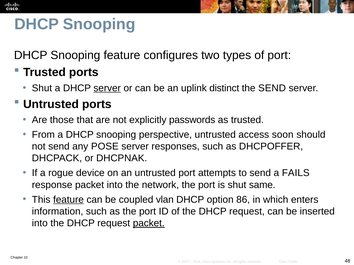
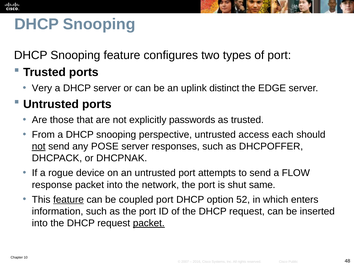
Shut: Shut -> Very (42, 88)
server underline: present -> none (107, 88)
the SEND: SEND -> EDGE (272, 88)
soon: soon -> each (283, 135)
not underline: none -> present (39, 147)
FAILS: FAILS -> FLOW (296, 173)
coupled vlan: vlan -> port (165, 200)
86: 86 -> 52 (243, 200)
